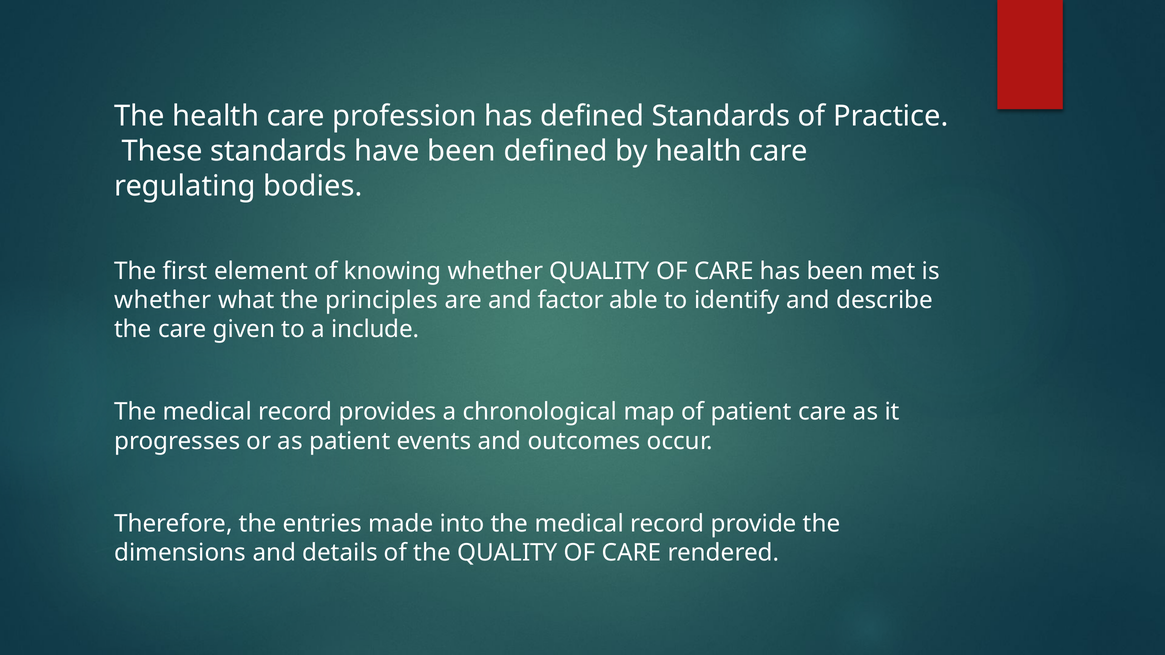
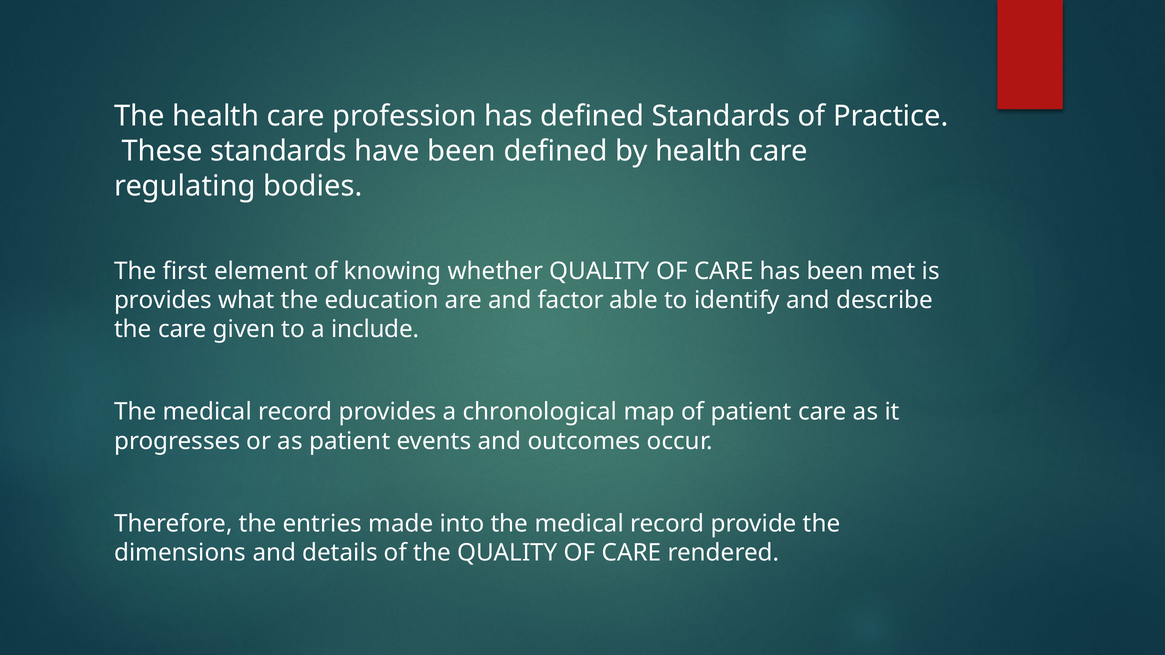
whether: whether -> provides (163, 300)
principles: principles -> education (382, 300)
